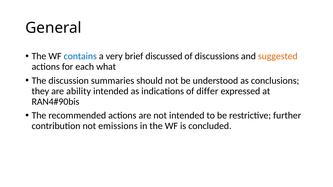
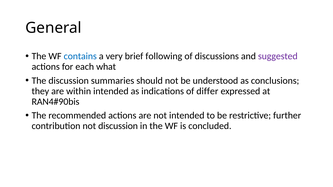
discussed: discussed -> following (164, 56)
suggested colour: orange -> purple (278, 56)
ability: ability -> within (79, 91)
not emissions: emissions -> discussion (118, 126)
